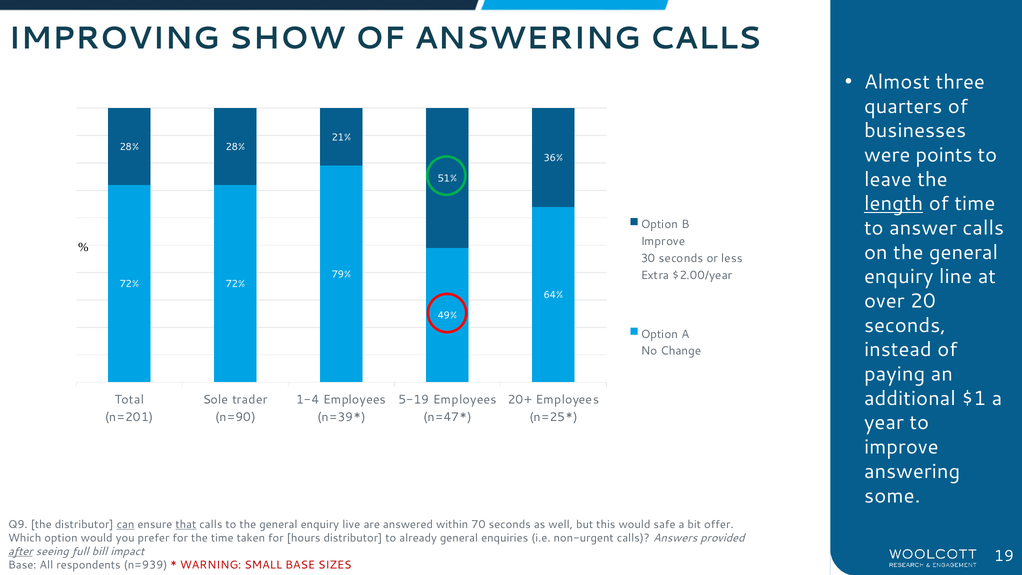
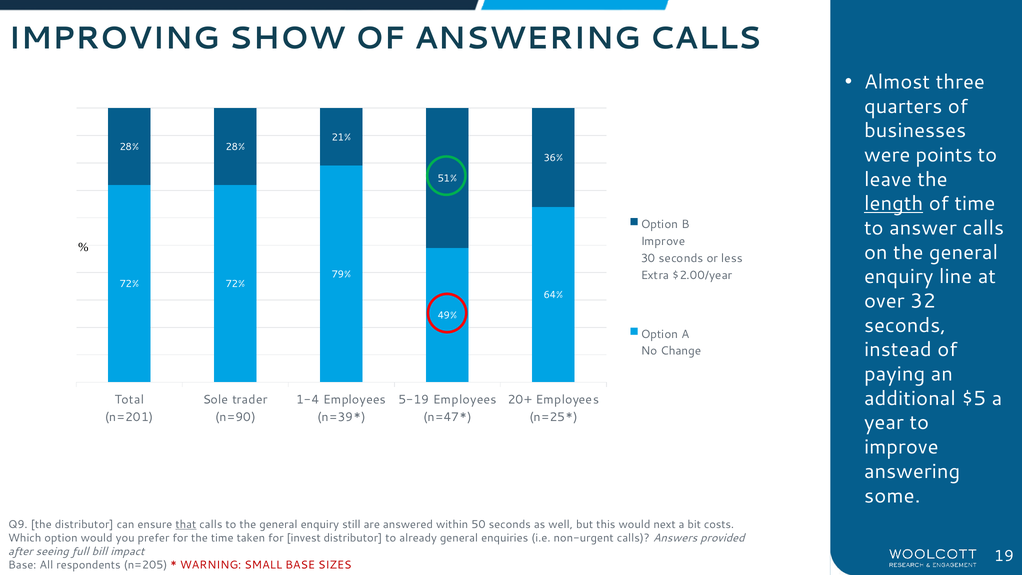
20: 20 -> 32 (923, 301)
$1: $1 -> $5 (974, 398)
can underline: present -> none (126, 524)
live: live -> still (351, 524)
70: 70 -> 50 (478, 524)
safe: safe -> next (665, 524)
offer: offer -> costs (719, 524)
hours: hours -> invest (304, 538)
after underline: present -> none (20, 551)
n=939: n=939 -> n=205 (146, 565)
